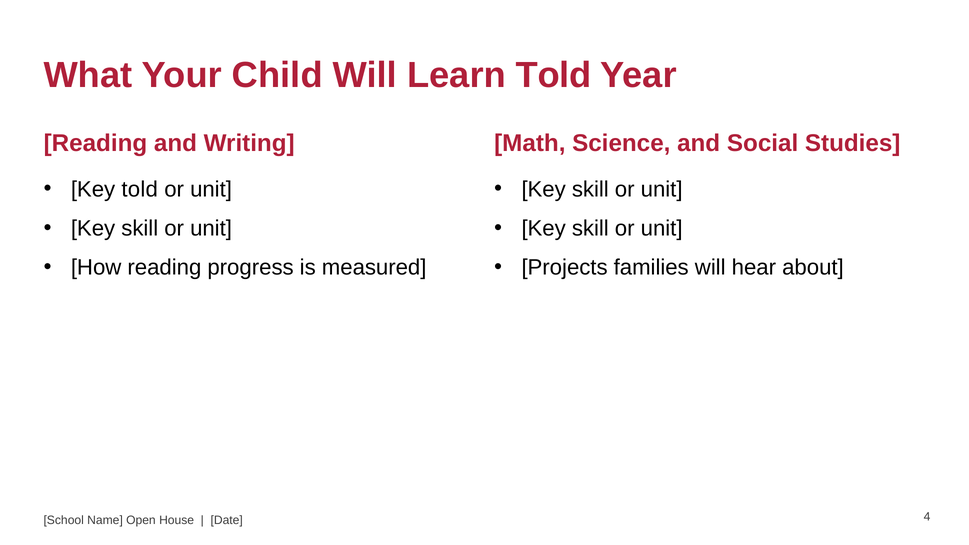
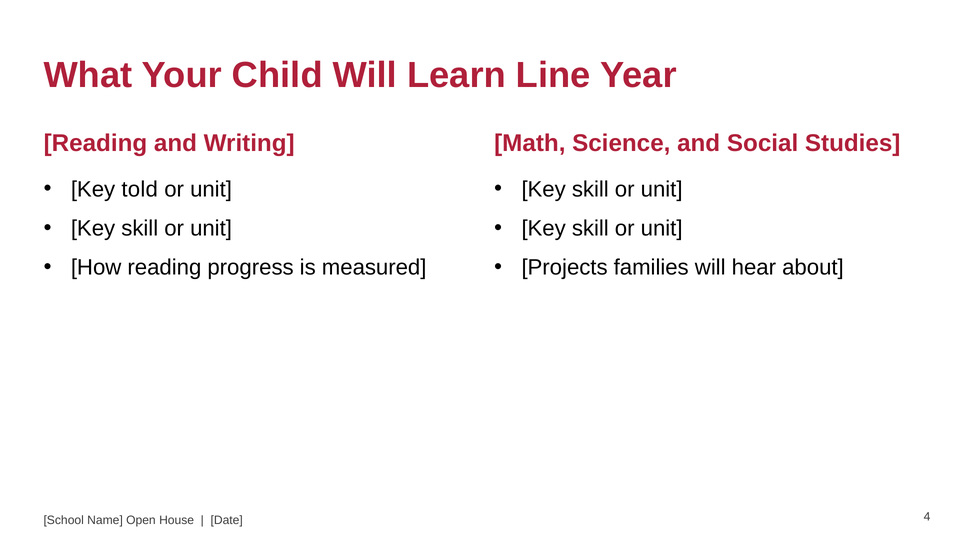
Learn Told: Told -> Line (553, 75)
